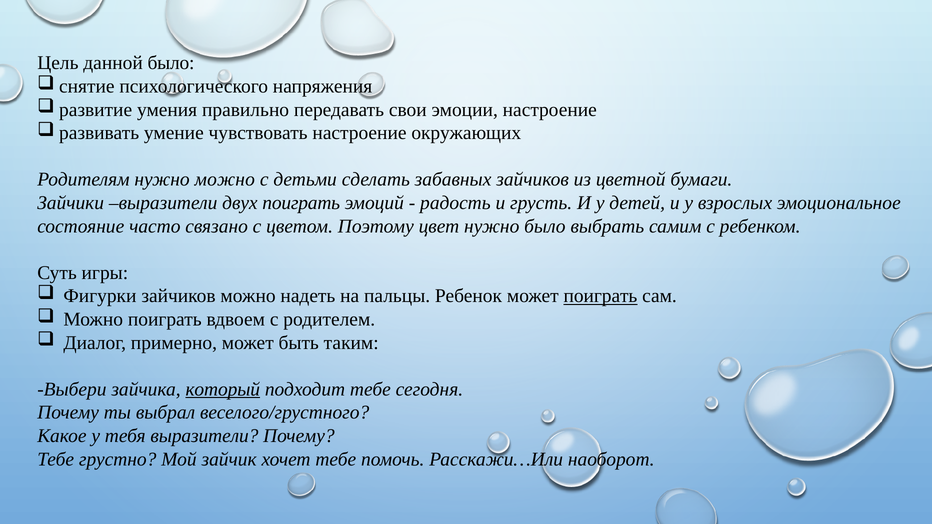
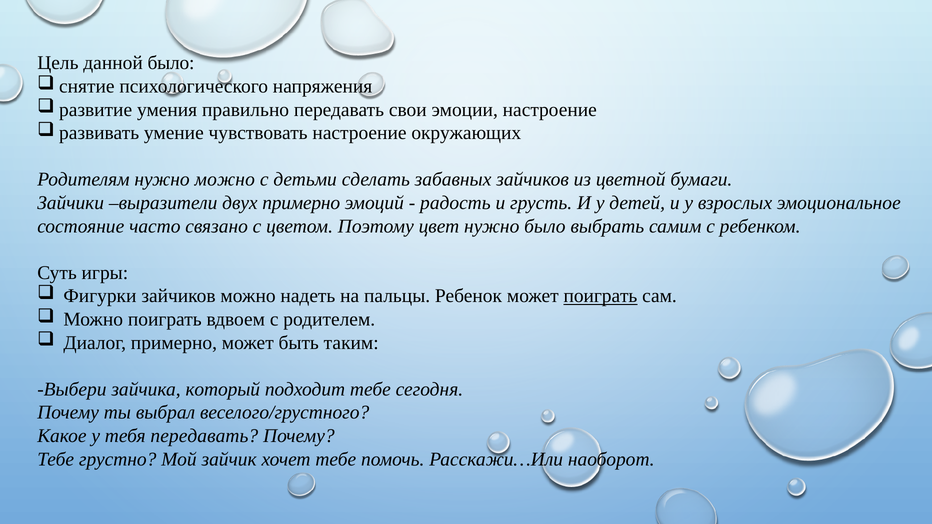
двух поиграть: поиграть -> примерно (301, 203)
который underline: present -> none (223, 389)
тебя выразители: выразители -> передавать (204, 436)
